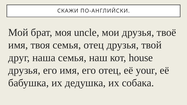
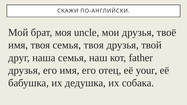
семья отец: отец -> твоя (94, 45)
house: house -> father (141, 58)
